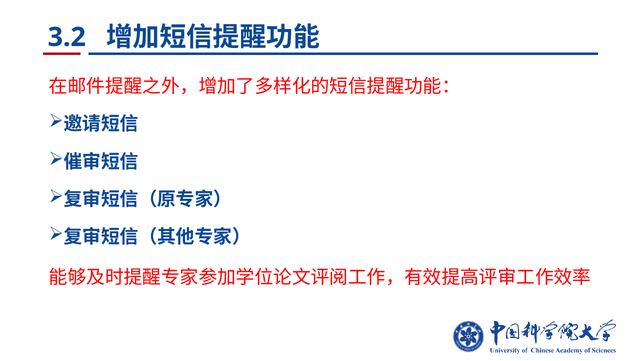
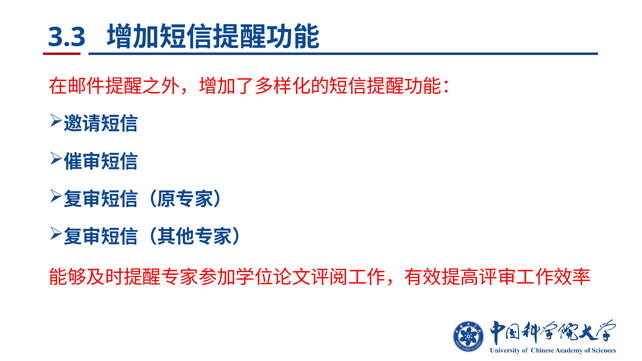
3.2: 3.2 -> 3.3 (67, 37)
